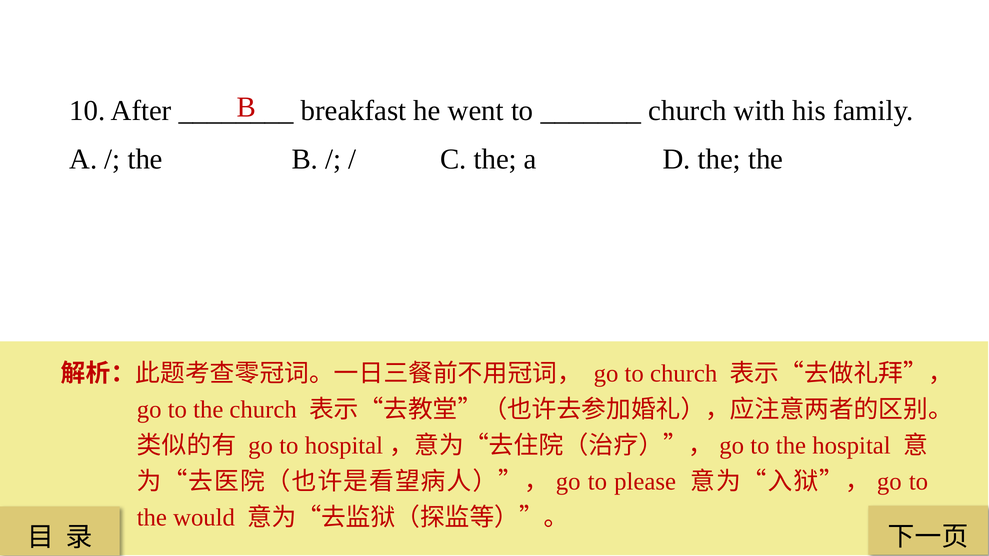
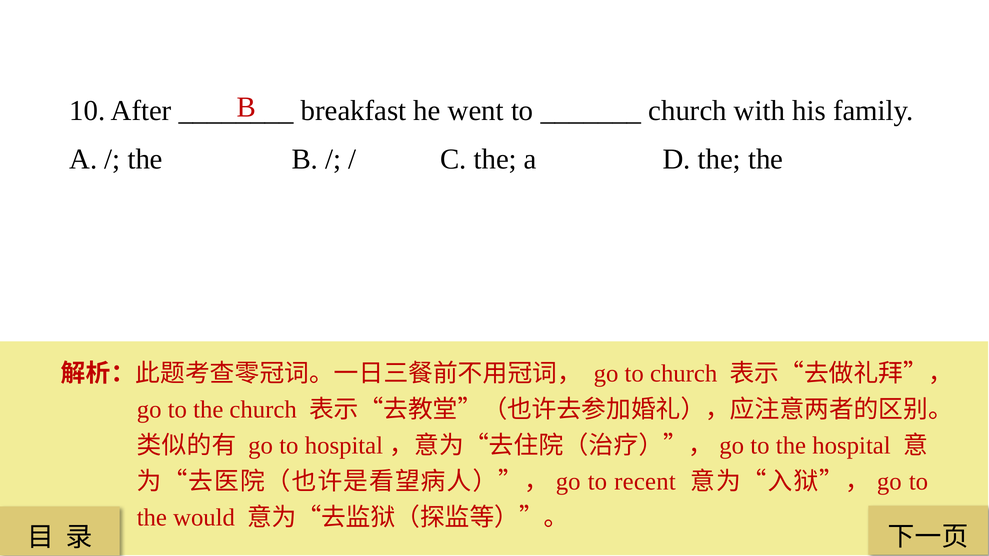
please: please -> recent (645, 482)
